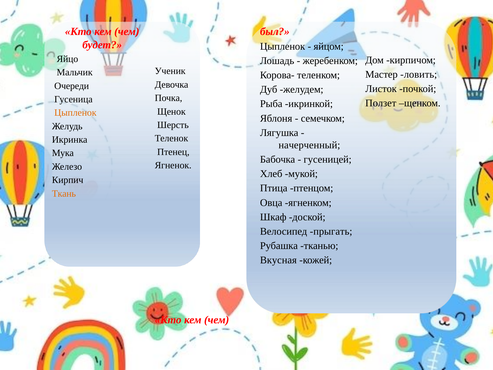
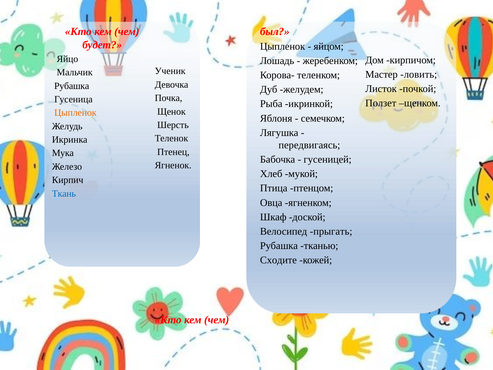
Очереди: Очереди -> Рубашка (72, 86)
начерченный: начерченный -> передвигаясь (309, 145)
Ткань colour: orange -> blue (64, 193)
Вкусная: Вкусная -> Сходите (278, 260)
